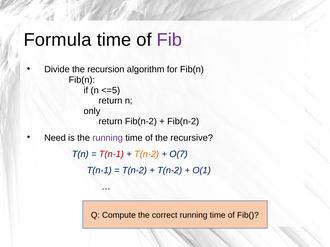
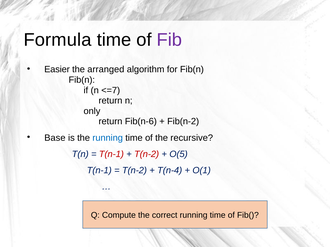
Divide: Divide -> Easier (57, 70)
recursion: recursion -> arranged (106, 70)
<=5: <=5 -> <=7 (111, 90)
return Fib(n-2: Fib(n-2 -> Fib(n-6 (141, 122)
Need: Need -> Base (55, 138)
running colour: purple -> blue (108, 138)
T(n-2 colour: orange -> red (147, 154)
O(7: O(7 -> O(5 (179, 154)
T(n-2: T(n-2 -> T(n-4 (170, 171)
